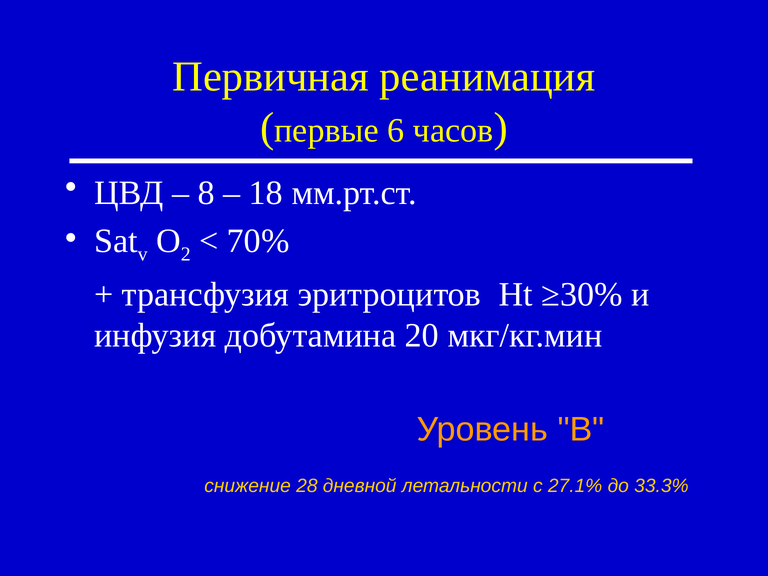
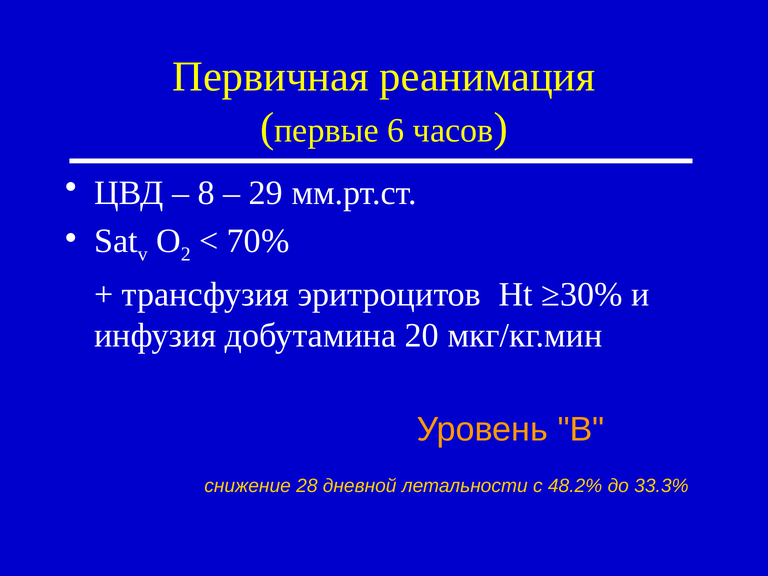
18: 18 -> 29 (266, 193)
27.1%: 27.1% -> 48.2% (575, 486)
